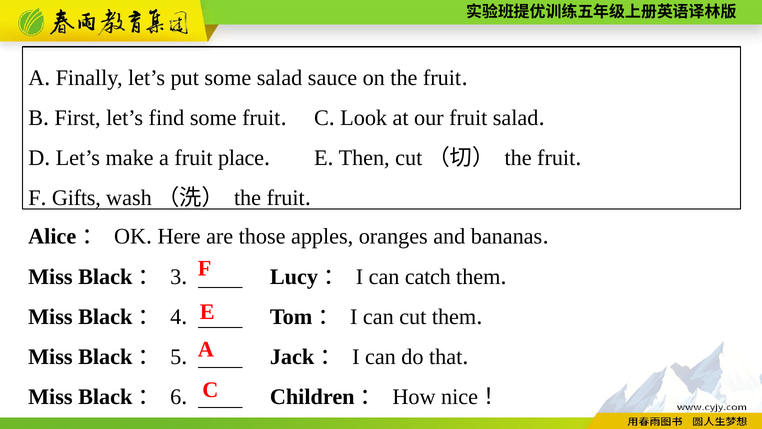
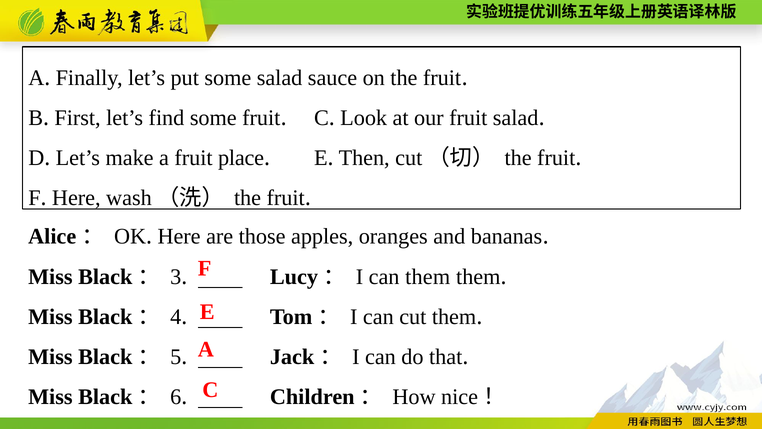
Gifts: Gifts -> Here (76, 198)
can catch: catch -> them (428, 276)
